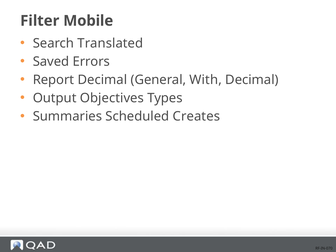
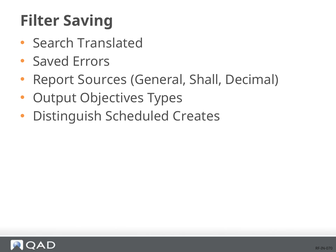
Mobile: Mobile -> Saving (88, 21)
Report Decimal: Decimal -> Sources (102, 80)
With: With -> Shall (206, 80)
Summaries: Summaries -> Distinguish (67, 116)
